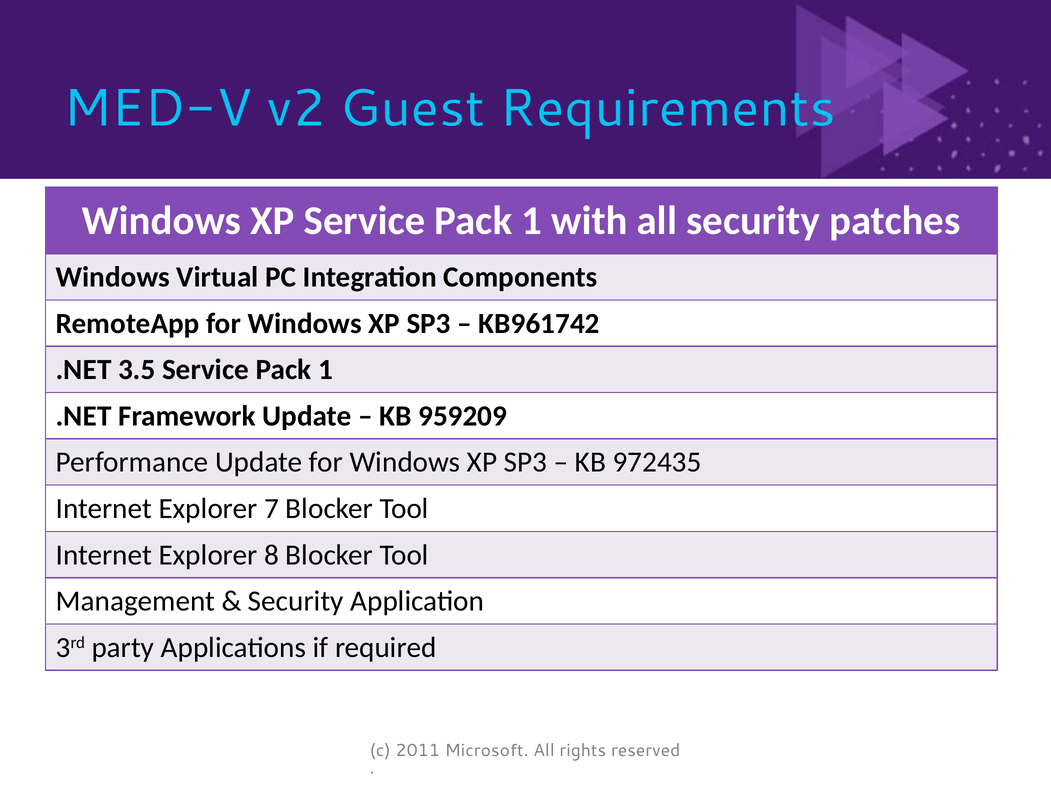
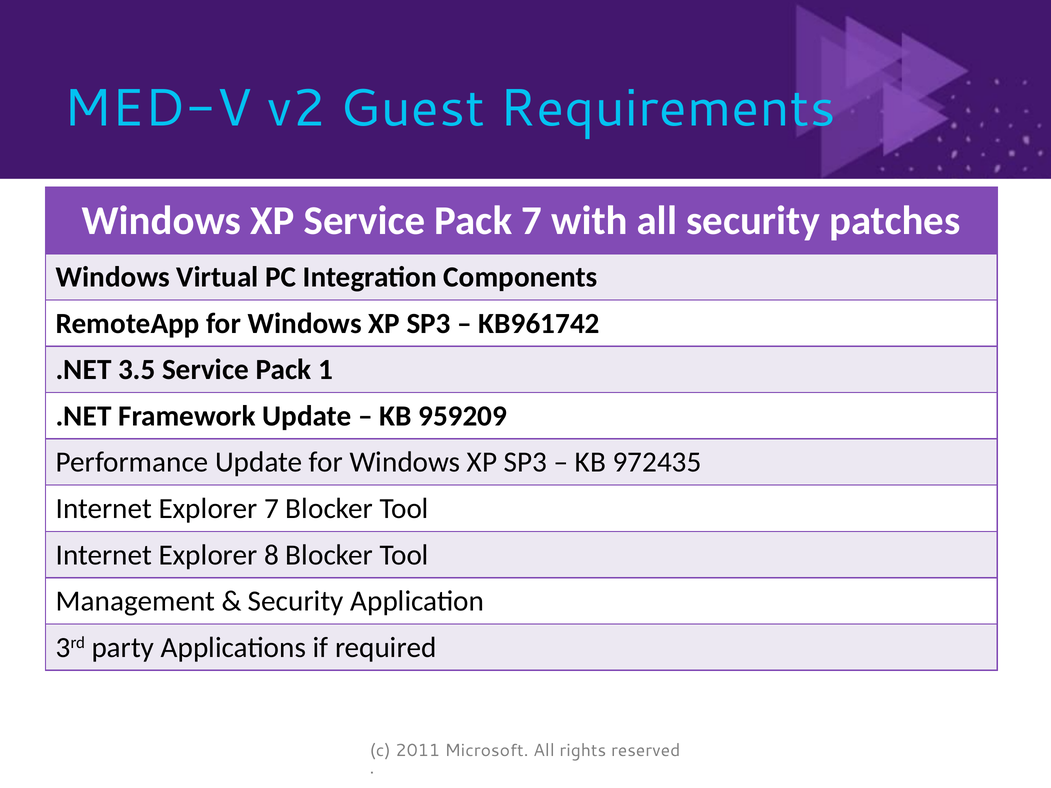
XP Service Pack 1: 1 -> 7 (532, 221)
